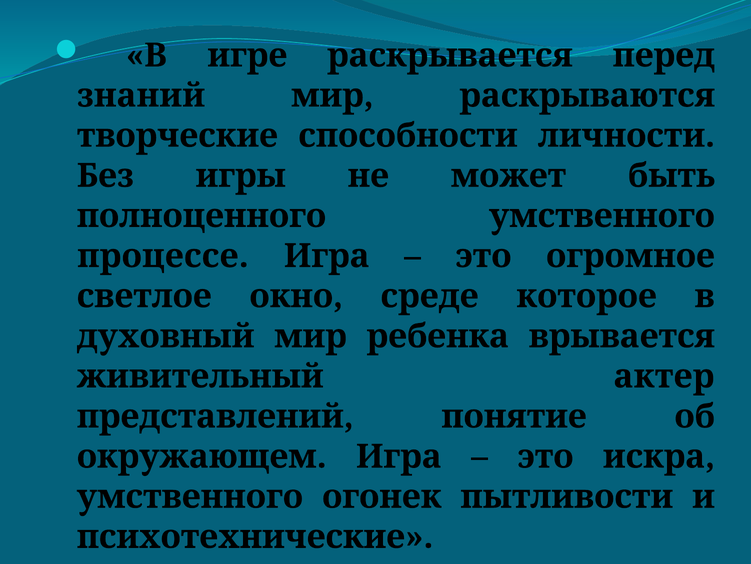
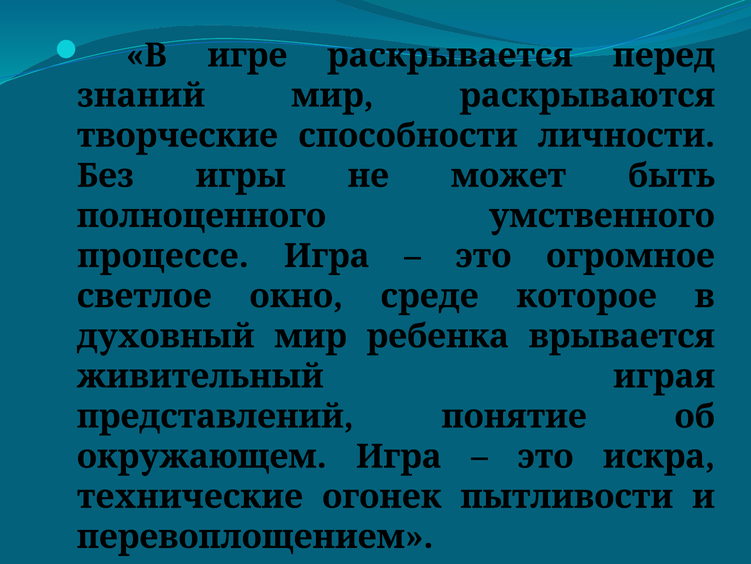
актер: актер -> играя (664, 376)
умственного: умственного -> технические (190, 496)
психотехнические: психотехнические -> перевоплощением (255, 536)
